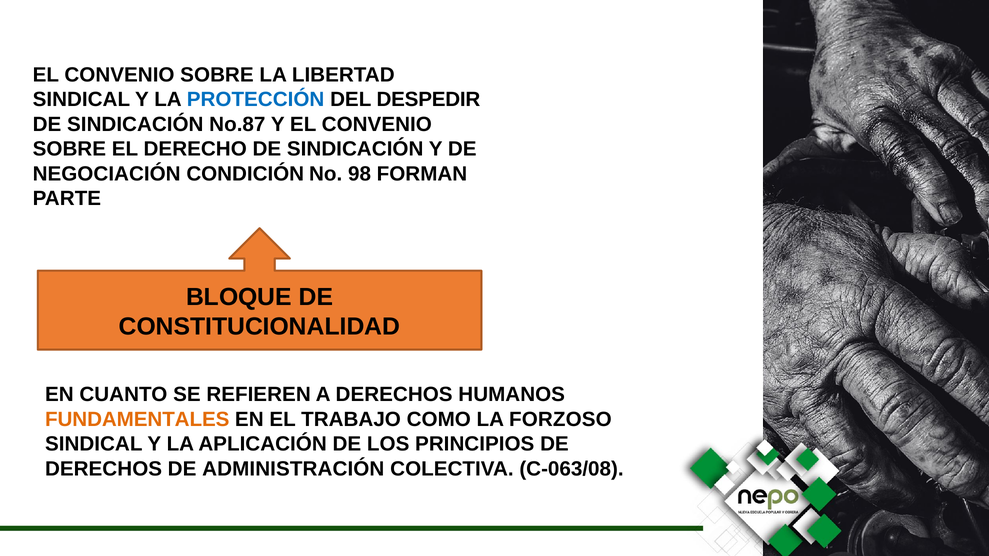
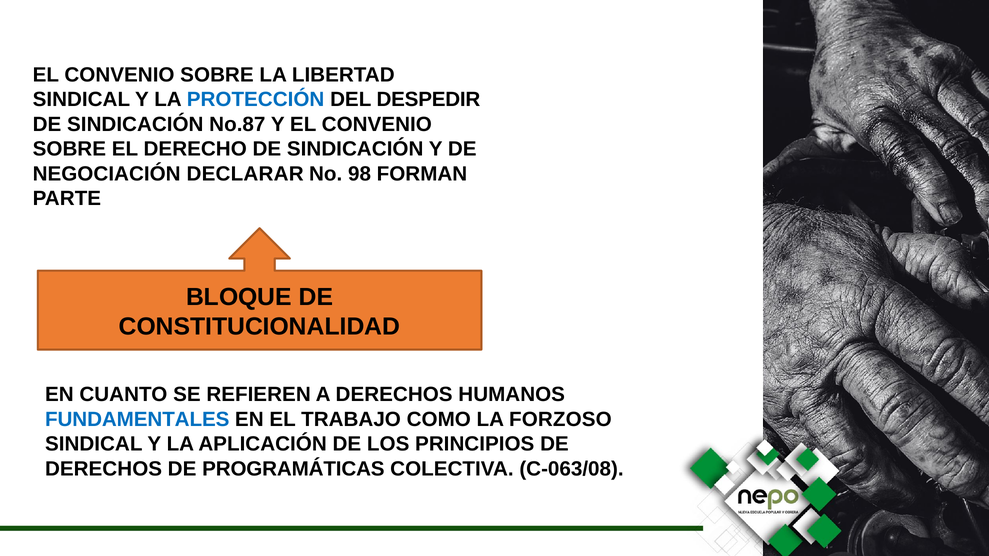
CONDICIÓN: CONDICIÓN -> DECLARAR (245, 174)
FUNDAMENTALES colour: orange -> blue (137, 420)
ADMINISTRACIÓN: ADMINISTRACIÓN -> PROGRAMÁTICAS (293, 469)
